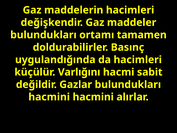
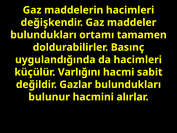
hacmini: hacmini -> bulunur (49, 97)
